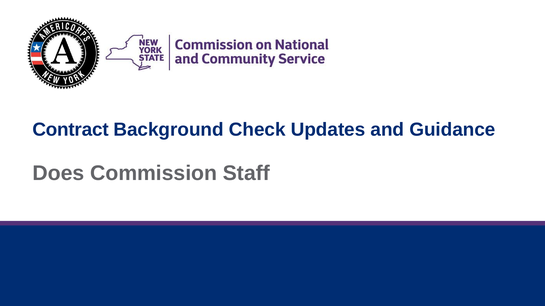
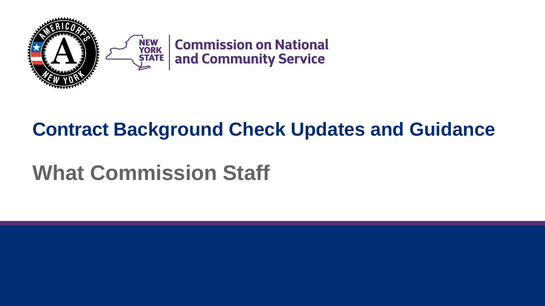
Does: Does -> What (58, 173)
